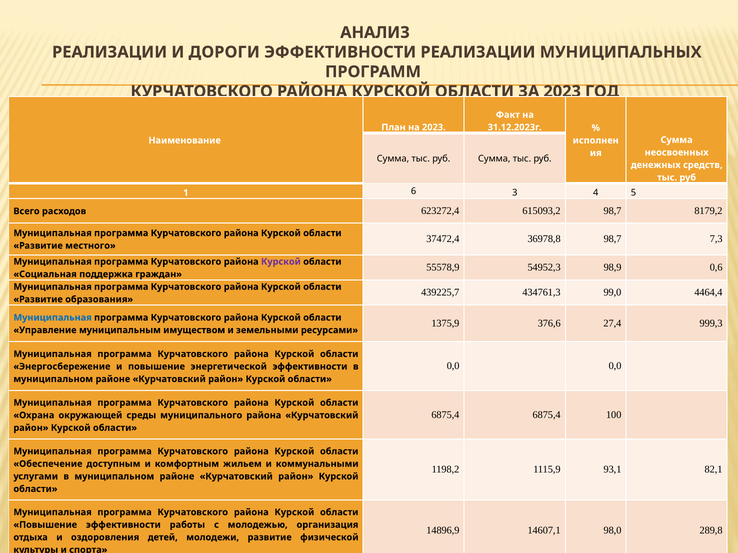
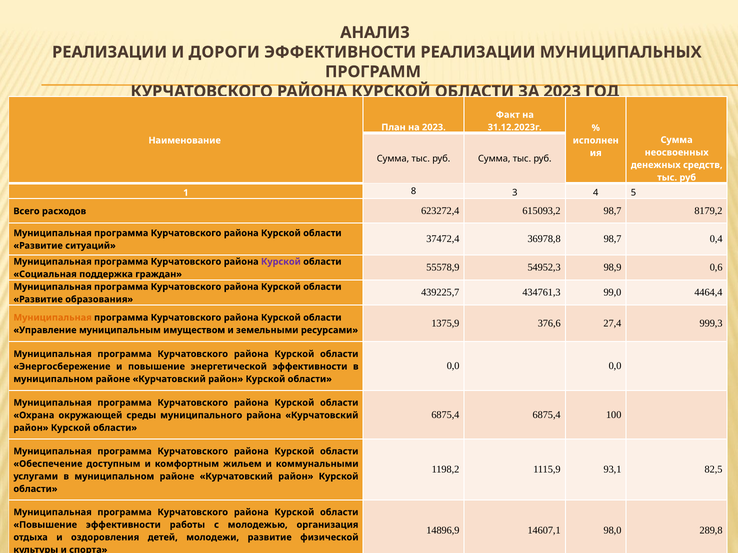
6: 6 -> 8 (414, 192)
7,3: 7,3 -> 0,4 (716, 239)
местного: местного -> ситуаций (90, 246)
Муниципальная colour: blue -> orange (53, 318)
82,1: 82,1 -> 82,5 (714, 470)
